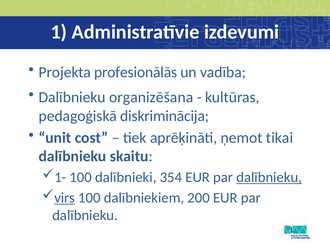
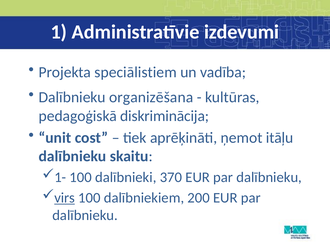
profesionālās: profesionālās -> speciālistiem (136, 72)
tikai: tikai -> itāļu (280, 138)
354: 354 -> 370 (171, 178)
dalībnieku underline: present -> none (269, 178)
